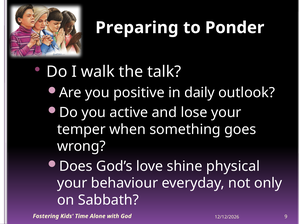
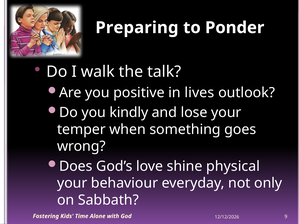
daily: daily -> lives (199, 93)
active: active -> kindly (129, 113)
